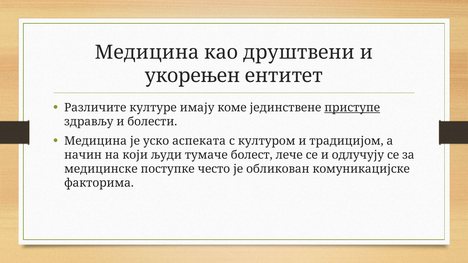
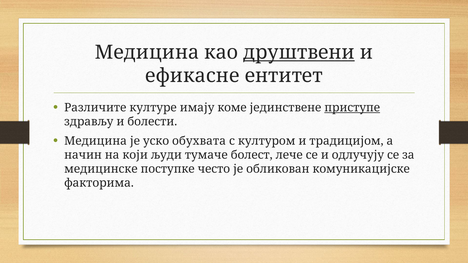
друштвени underline: none -> present (299, 53)
укорењен: укорењен -> ефикасне (192, 76)
аспеката: аспеката -> обухвата (199, 141)
